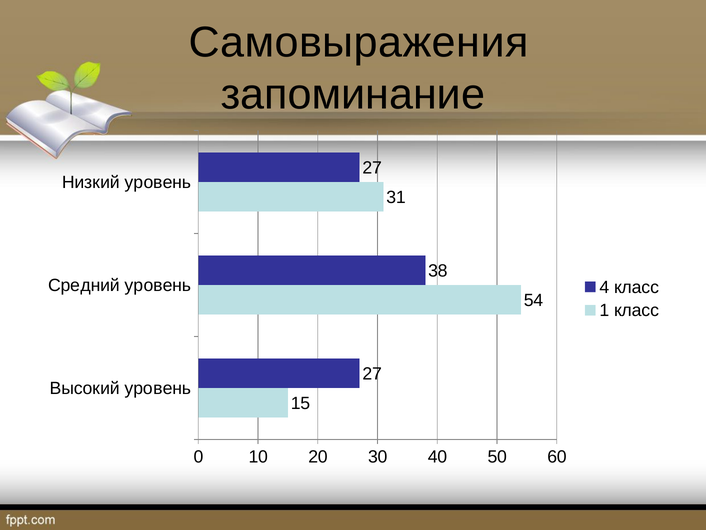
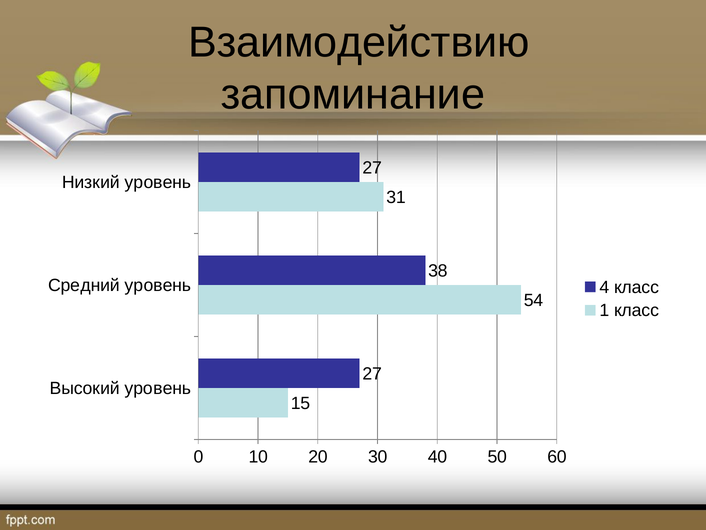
Самовыражения: Самовыражения -> Взаимодействию (359, 42)
